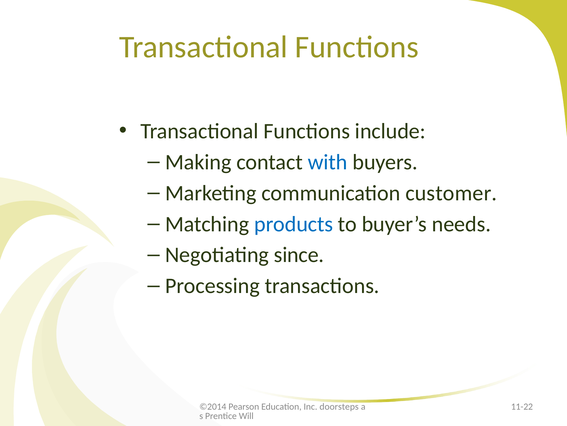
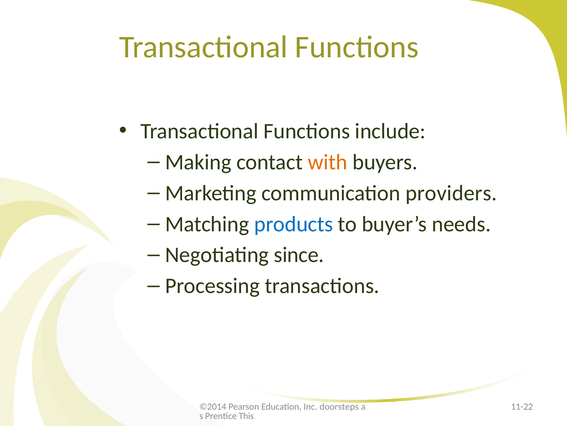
with colour: blue -> orange (328, 162)
customer: customer -> providers (451, 193)
Will: Will -> This (246, 415)
